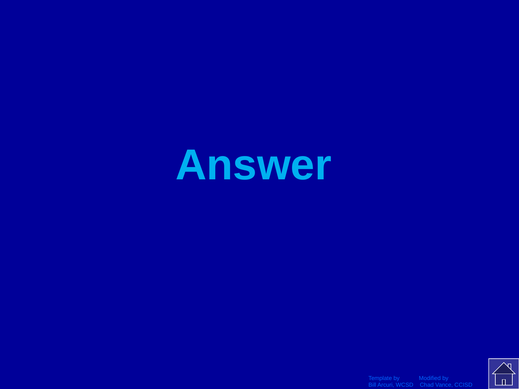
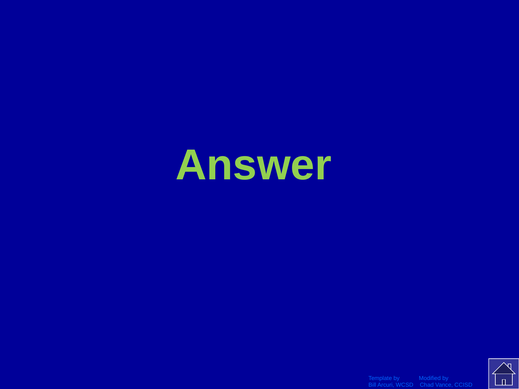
Answer colour: light blue -> light green (253, 165)
